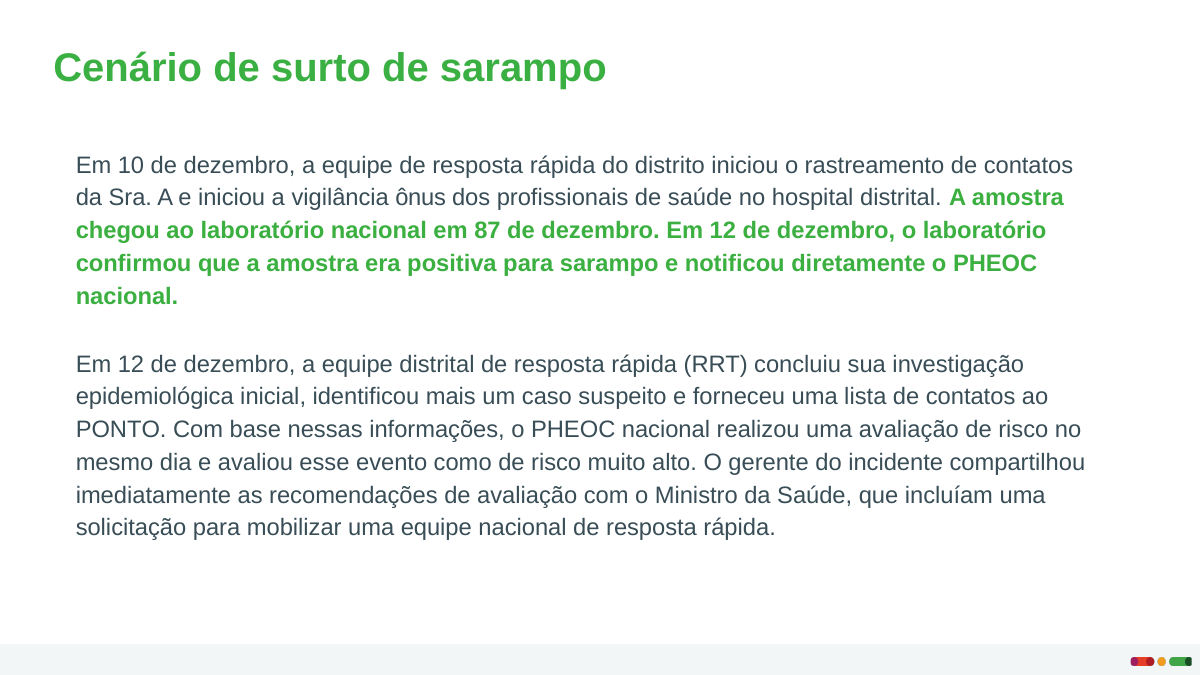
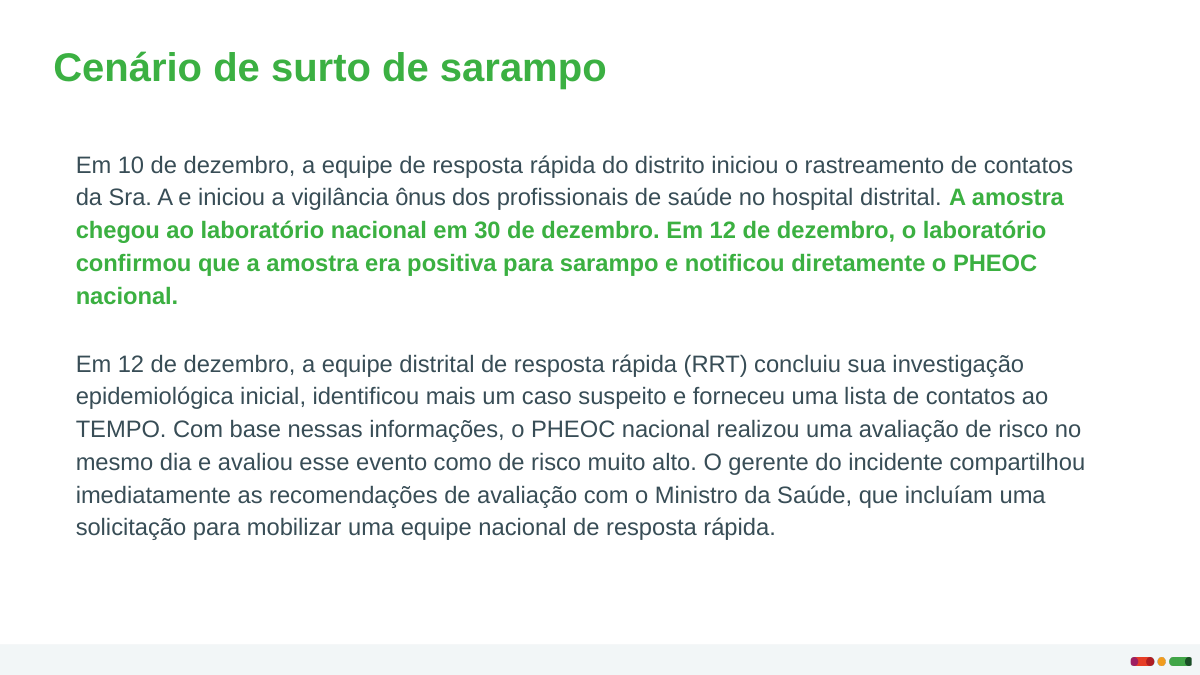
87: 87 -> 30 (487, 231)
PONTO: PONTO -> TEMPO (121, 430)
